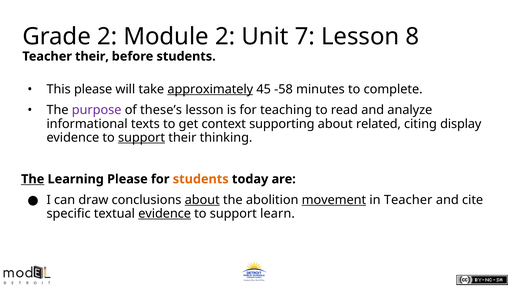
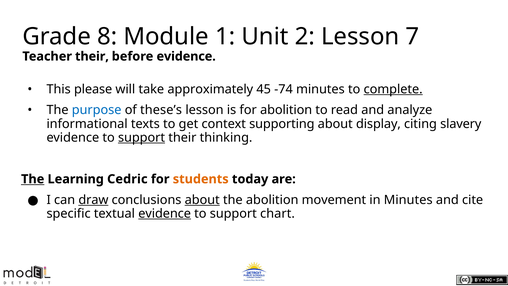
Grade 2: 2 -> 8 (107, 36)
Module 2: 2 -> 1 (225, 36)
7: 7 -> 2 (305, 36)
8: 8 -> 7 (412, 36)
before students: students -> evidence (186, 56)
approximately underline: present -> none (210, 89)
-58: -58 -> -74 (283, 89)
complete underline: none -> present (393, 89)
purpose colour: purple -> blue (97, 110)
for teaching: teaching -> abolition (286, 110)
related: related -> display (378, 124)
display: display -> slavery (461, 124)
Learning Please: Please -> Cedric (127, 179)
draw underline: none -> present (93, 200)
movement underline: present -> none (334, 200)
in Teacher: Teacher -> Minutes (408, 200)
learn: learn -> chart (277, 213)
